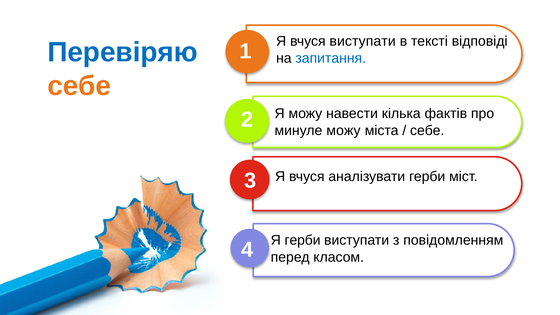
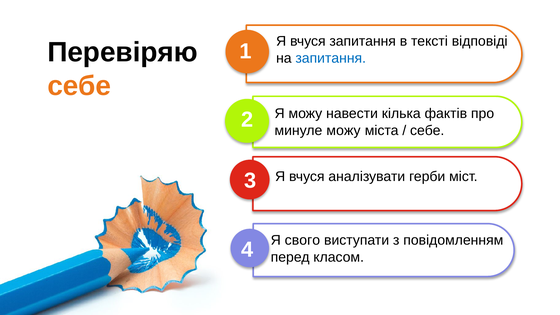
вчуся виступати: виступати -> запитання (363, 41)
Перевіряю colour: blue -> black (123, 52)
Я герби: герби -> свого (302, 240)
